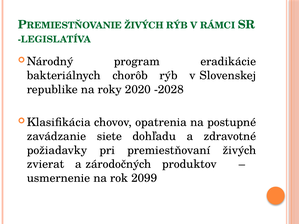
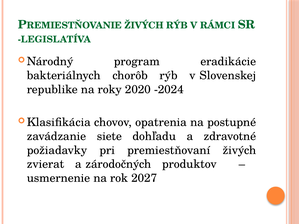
-2028: -2028 -> -2024 (169, 90)
2099: 2099 -> 2027 (144, 178)
